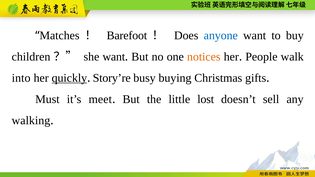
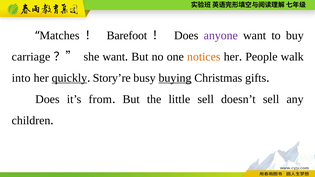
anyone colour: blue -> purple (221, 35)
children: children -> carriage (31, 57)
buying underline: none -> present (175, 78)
Must: Must -> Does (47, 99)
meet: meet -> from (100, 99)
little lost: lost -> sell (206, 99)
walking: walking -> children (31, 121)
